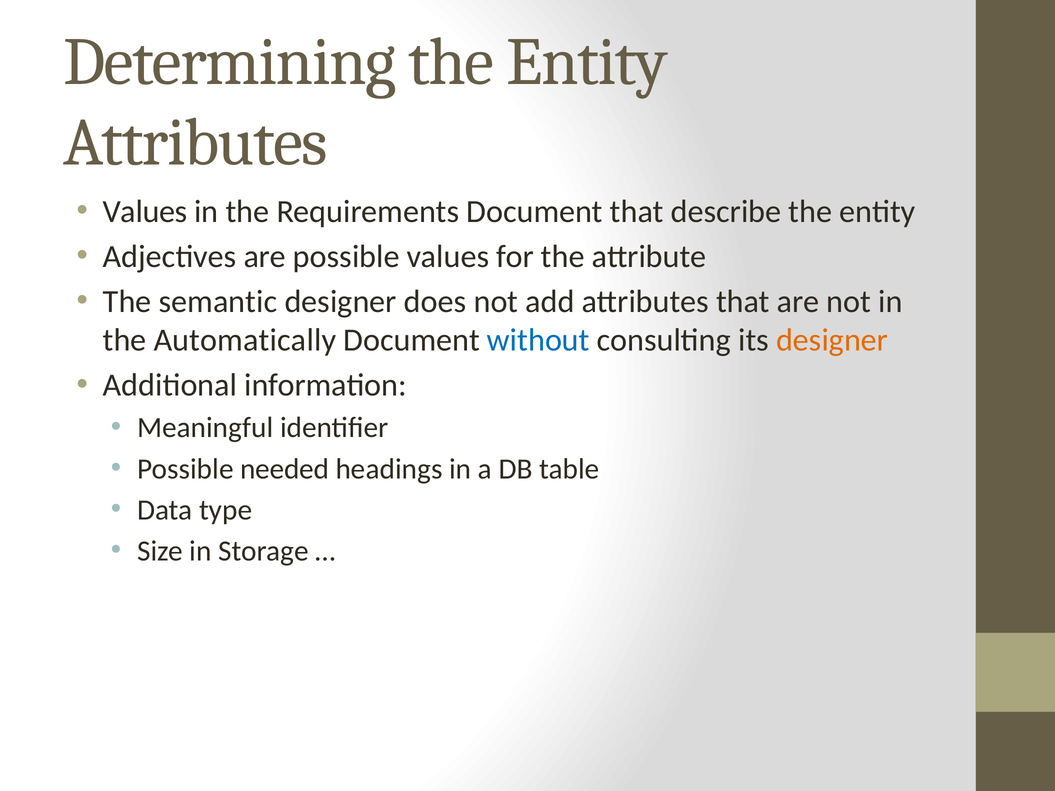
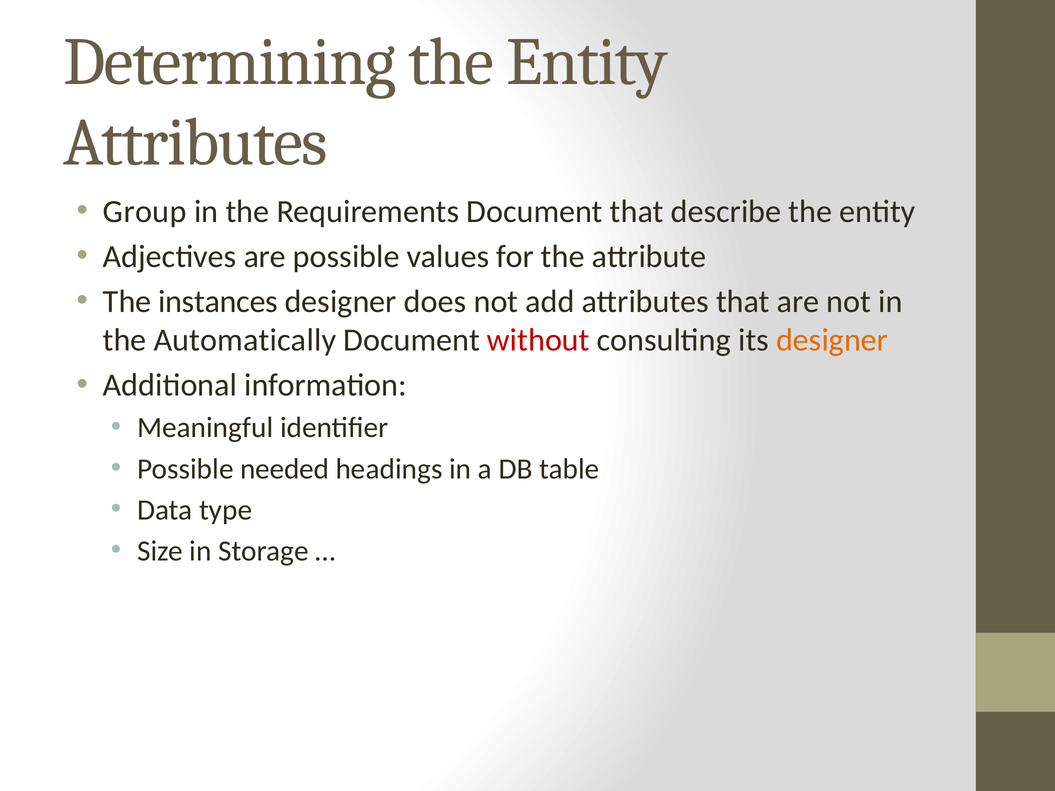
Values: Values -> Group (145, 211)
semantic: semantic -> instances (218, 302)
without colour: blue -> red (538, 340)
